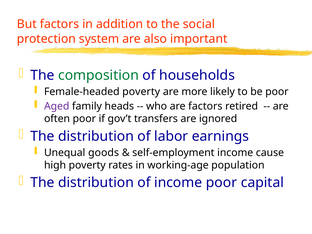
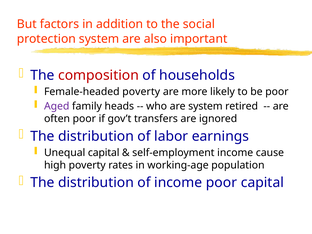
composition colour: green -> red (98, 75)
are factors: factors -> system (205, 106)
Unequal goods: goods -> capital (104, 153)
